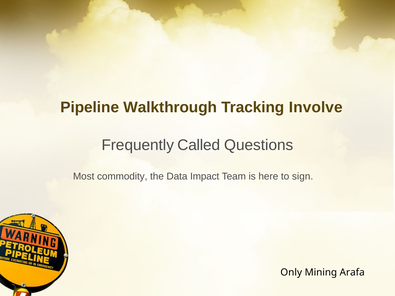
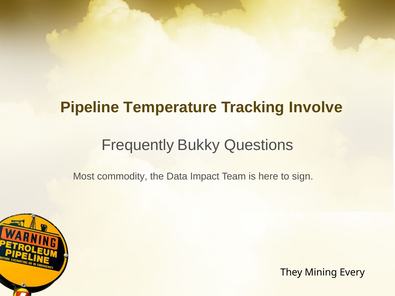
Walkthrough: Walkthrough -> Temperature (170, 107)
Called: Called -> Bukky (199, 145)
Only: Only -> They (291, 273)
Arafa: Arafa -> Every (352, 273)
